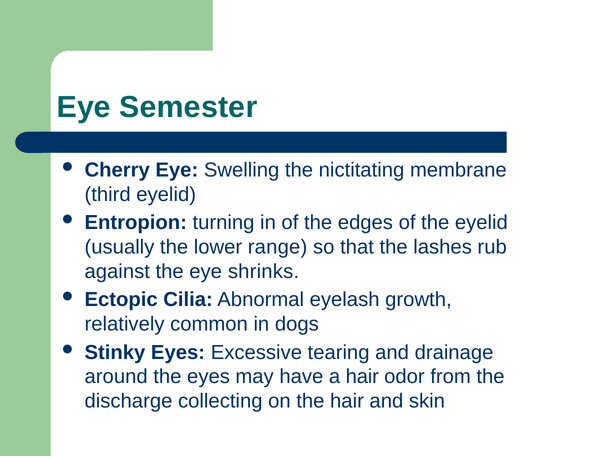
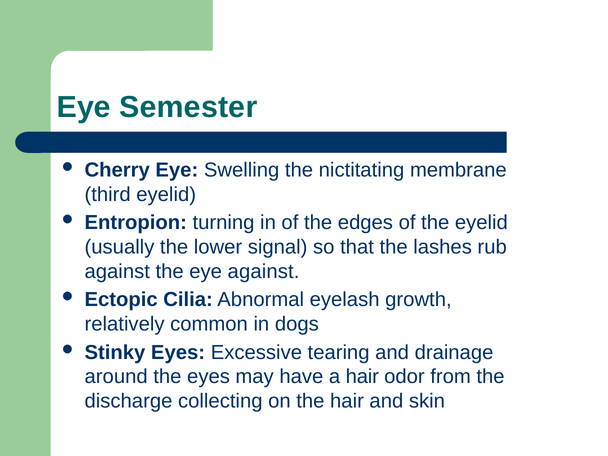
range: range -> signal (278, 247)
eye shrinks: shrinks -> against (264, 271)
